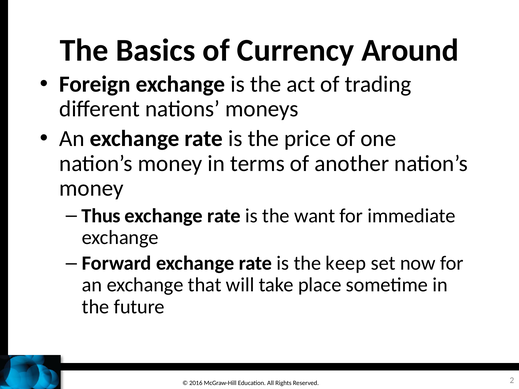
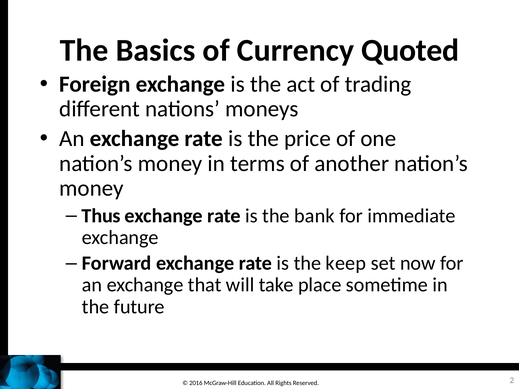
Around: Around -> Quoted (410, 50)
want: want -> bank (314, 216)
